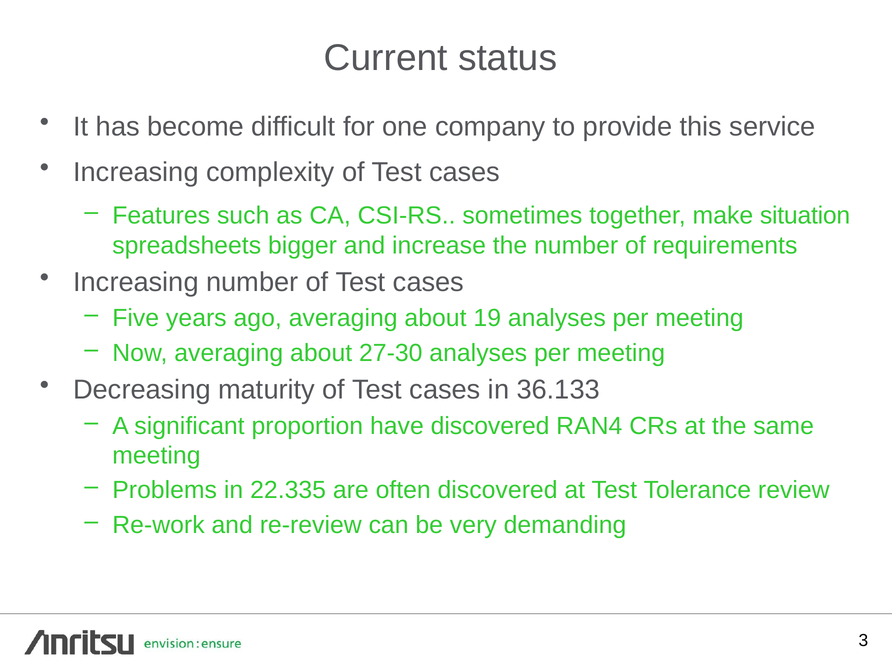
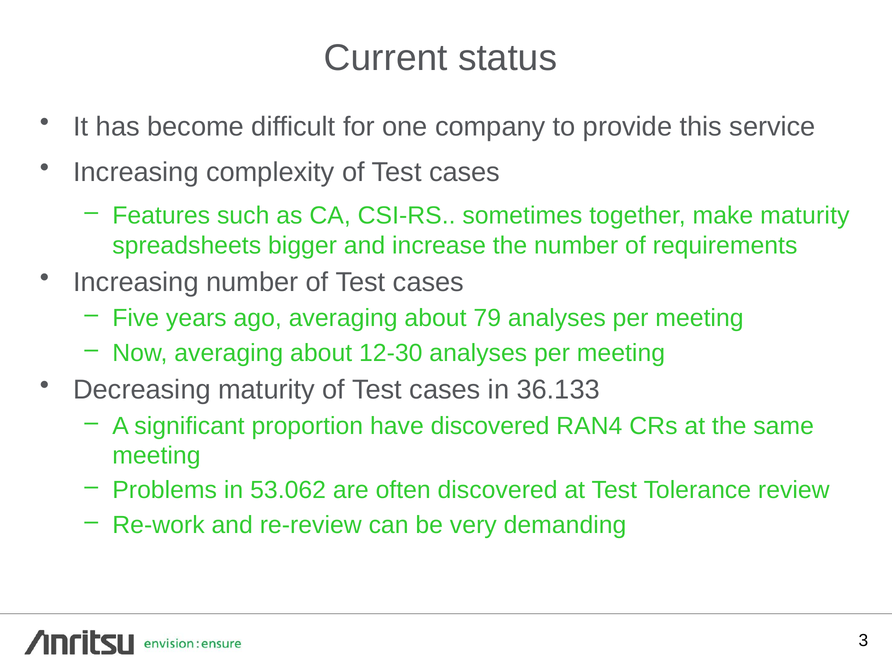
make situation: situation -> maturity (805, 216)
19: 19 -> 79 (487, 318)
27-30: 27-30 -> 12-30 (391, 353)
22.335: 22.335 -> 53.062 (288, 490)
